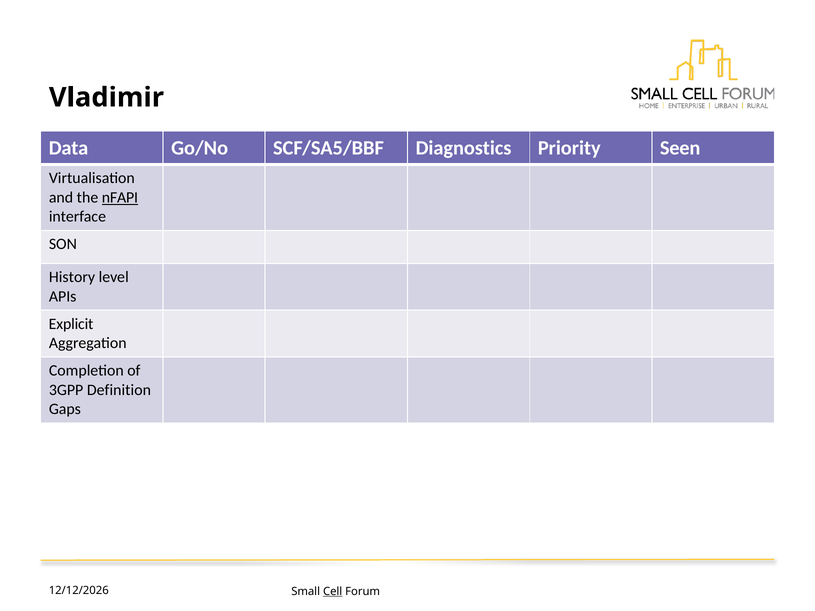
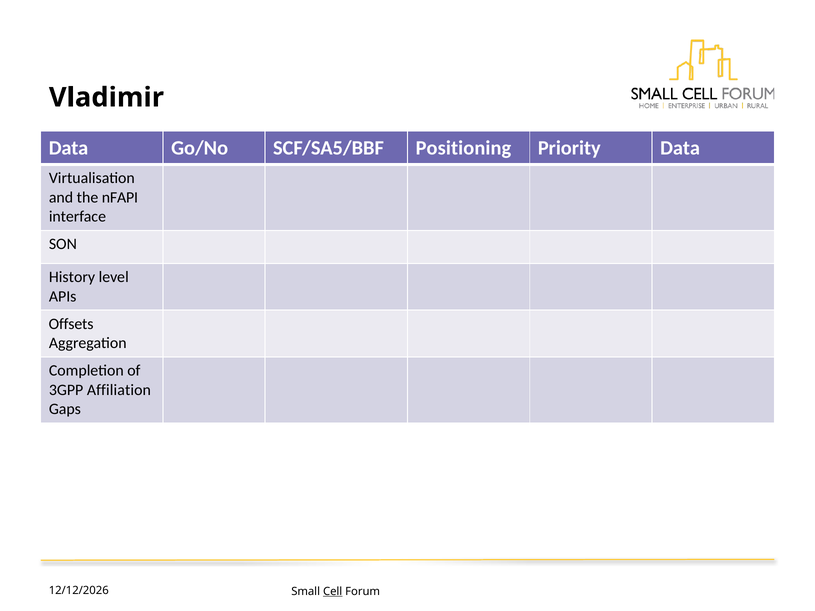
Diagnostics: Diagnostics -> Positioning (463, 148)
Priority Seen: Seen -> Data (680, 148)
nFAPI underline: present -> none (120, 198)
Explicit: Explicit -> Offsets (71, 324)
Definition: Definition -> Affiliation (119, 390)
